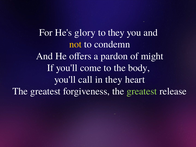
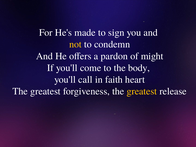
glory: glory -> made (85, 33)
to they: they -> sign (116, 33)
in they: they -> faith (114, 80)
greatest colour: light green -> yellow (142, 91)
